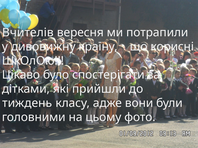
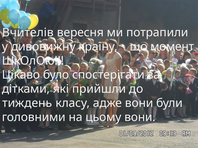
корисні: корисні -> момент (172, 47)
цьому фото: фото -> вони (140, 118)
